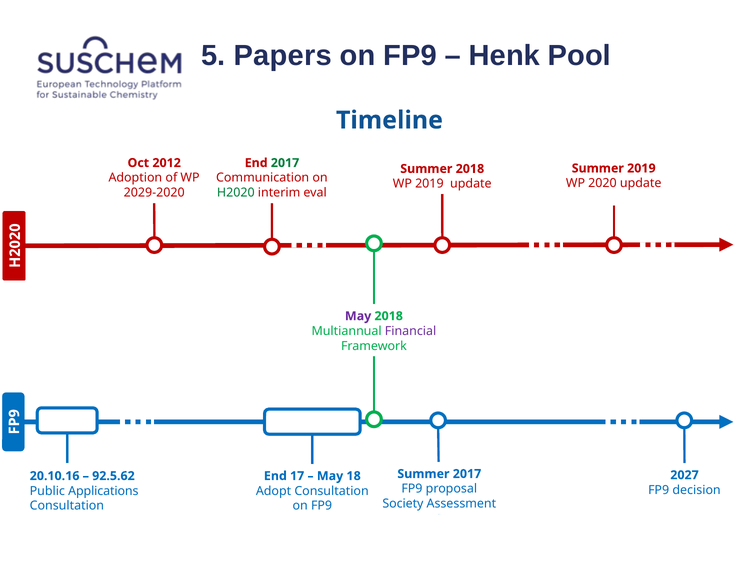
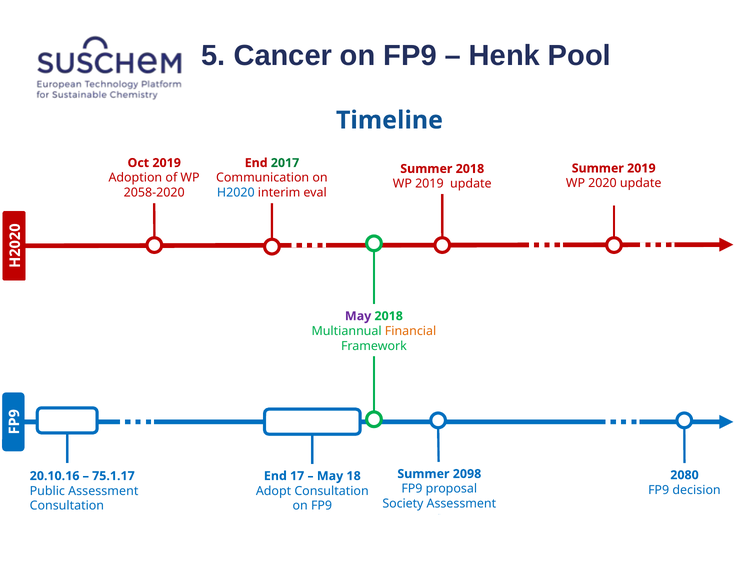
Papers: Papers -> Cancer (283, 56)
Oct 2012: 2012 -> 2019 (167, 163)
2029-2020: 2029-2020 -> 2058-2020 (154, 193)
H2020 colour: green -> blue (236, 193)
Financial colour: purple -> orange (411, 331)
Summer 2017: 2017 -> 2098 (467, 474)
2027: 2027 -> 2080 (685, 475)
92.5.62: 92.5.62 -> 75.1.17 (113, 476)
Public Applications: Applications -> Assessment (103, 491)
